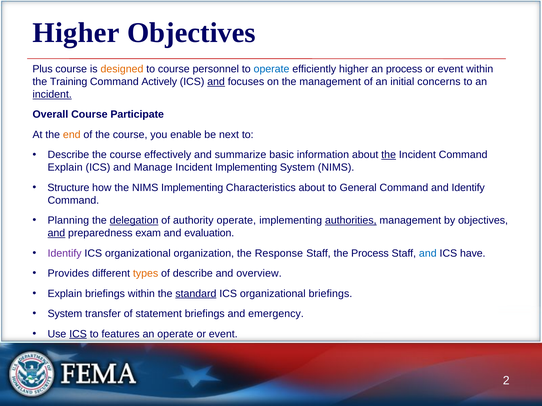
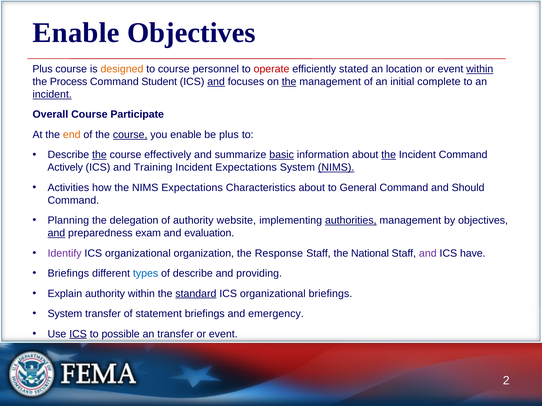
Higher: Higher -> Enable (76, 33)
operate colour: blue -> red (272, 69)
efficiently higher: higher -> stated (354, 69)
an process: process -> location (404, 69)
within underline: none -> present (480, 69)
Training: Training -> Process (69, 82)
Actively: Actively -> Student (159, 82)
the underline: none -> present (289, 82)
concerns: concerns -> complete (439, 82)
course underline: none -> present (130, 135)
be next: next -> plus (229, 135)
the underline: none -> present (99, 155)
basic underline: none -> present (282, 155)
Explain: Explain -> Actively (65, 168)
Manage: Manage -> Training (153, 168)
Incident Implementing: Implementing -> Expectations (246, 168)
NIMS underline: none -> present (336, 168)
Structure: Structure -> Activities (68, 188)
NIMS Implementing: Implementing -> Expectations (192, 188)
and Identify: Identify -> Should (468, 188)
delegation underline: present -> none (134, 221)
authority operate: operate -> website (236, 221)
the Process: Process -> National (370, 254)
and colour: blue -> purple (428, 254)
Provides: Provides -> Briefings (68, 274)
types colour: orange -> blue (146, 274)
overview: overview -> providing (259, 274)
Explain briefings: briefings -> authority (105, 294)
features: features -> possible (121, 334)
an operate: operate -> transfer (175, 334)
